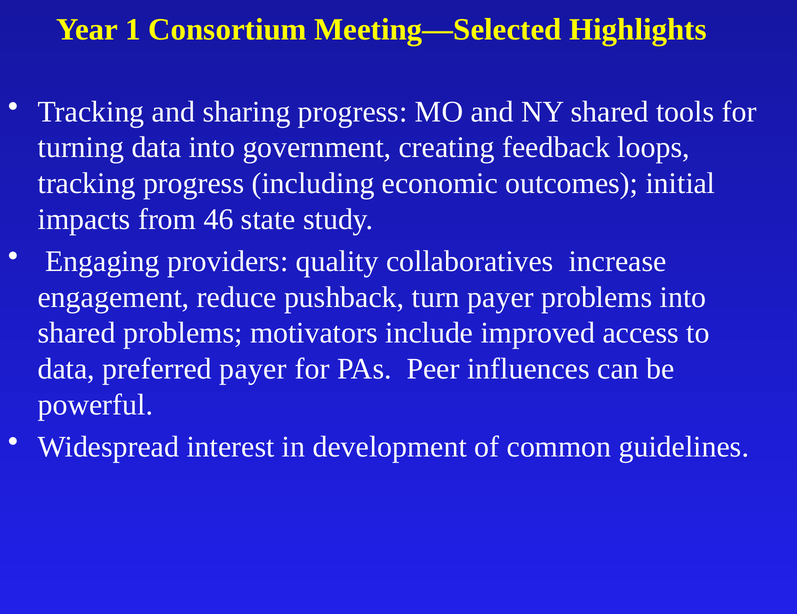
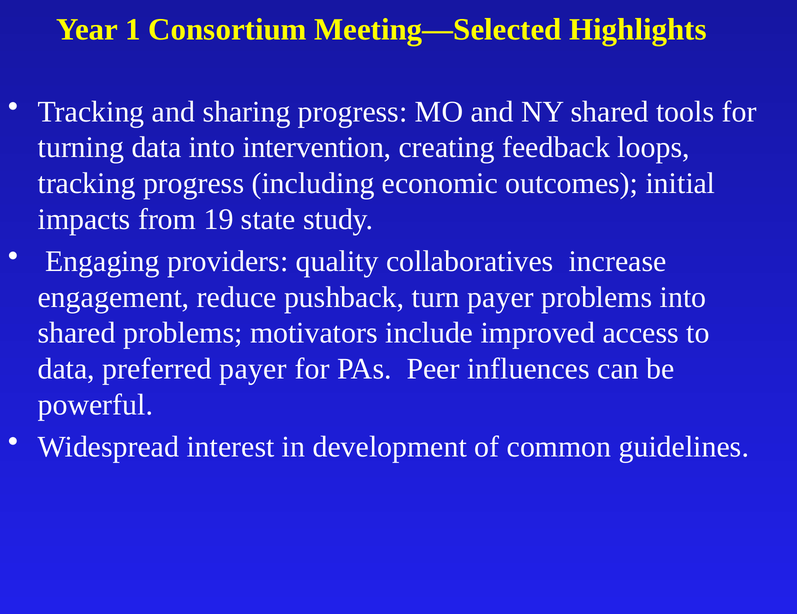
government: government -> intervention (317, 147)
46: 46 -> 19 (219, 219)
